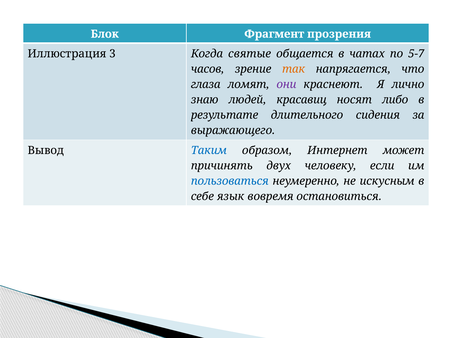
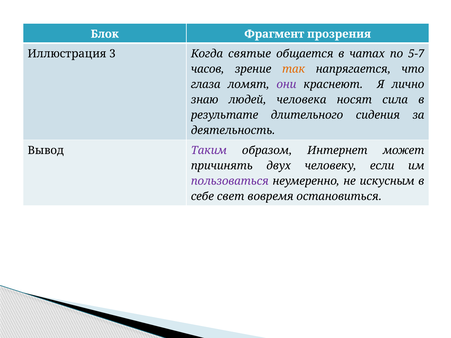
красавиц: красавиц -> человека (301, 100)
либо: либо -> сила (395, 100)
выражающего: выражающего -> деятельность (233, 131)
Таким colour: blue -> purple (209, 150)
пользоваться colour: blue -> purple (230, 181)
язык: язык -> свет (231, 197)
